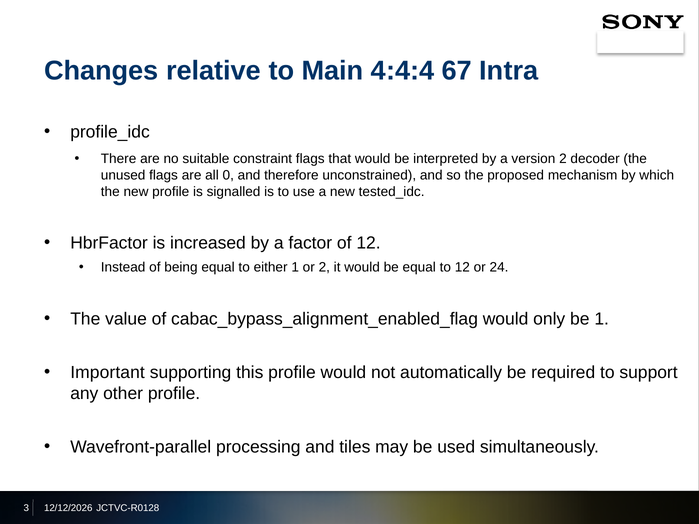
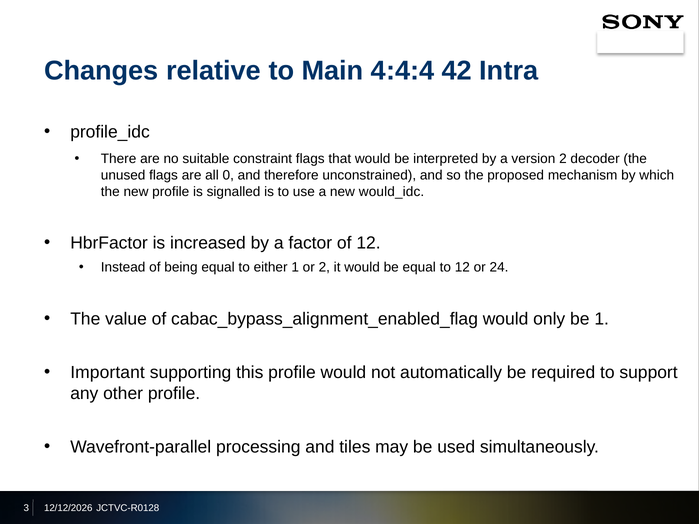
67: 67 -> 42 (457, 71)
tested_idc: tested_idc -> would_idc (392, 192)
